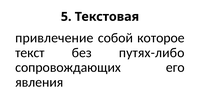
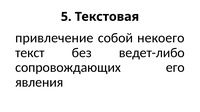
которое: которое -> некоего (161, 38)
путях-либо: путях-либо -> ведет-либо (152, 53)
